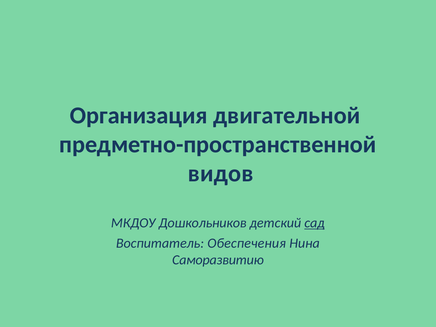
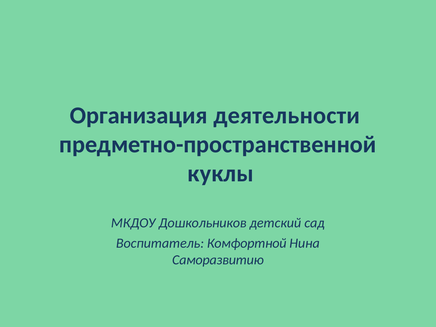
двигательной: двигательной -> деятельности (287, 115)
видов: видов -> куклы (221, 174)
сад underline: present -> none (314, 223)
Обеспечения: Обеспечения -> Комфортной (247, 243)
